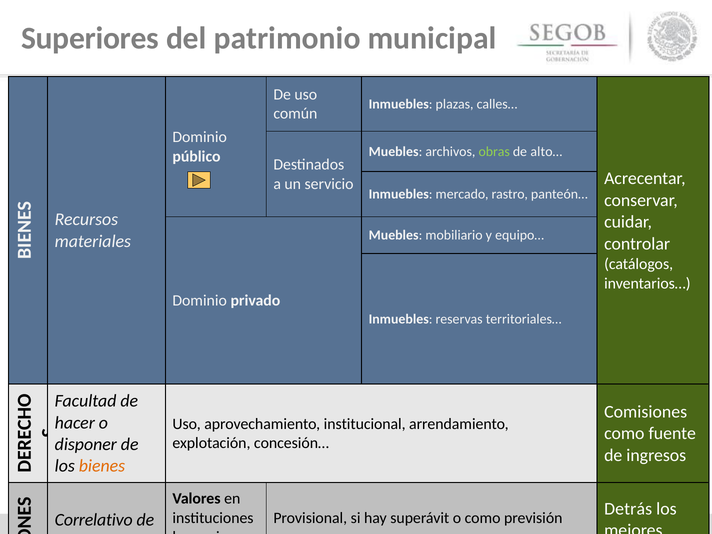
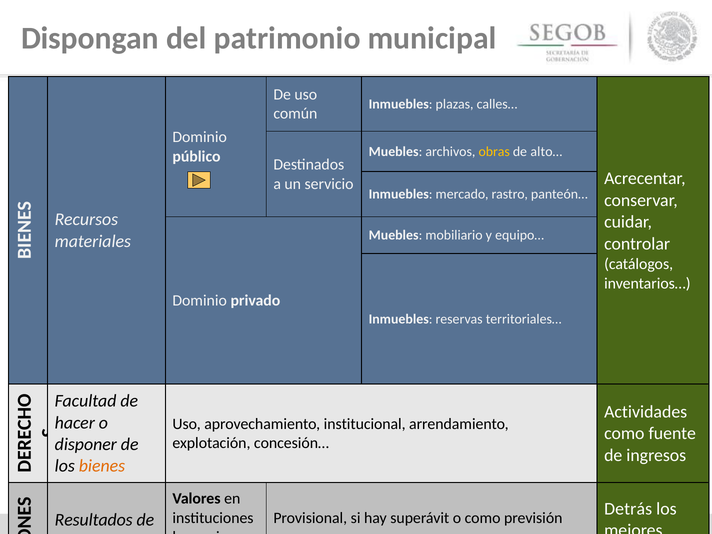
Superiores: Superiores -> Dispongan (90, 38)
obras colour: light green -> yellow (494, 152)
Comisiones: Comisiones -> Actividades (646, 412)
Correlativo: Correlativo -> Resultados (94, 520)
